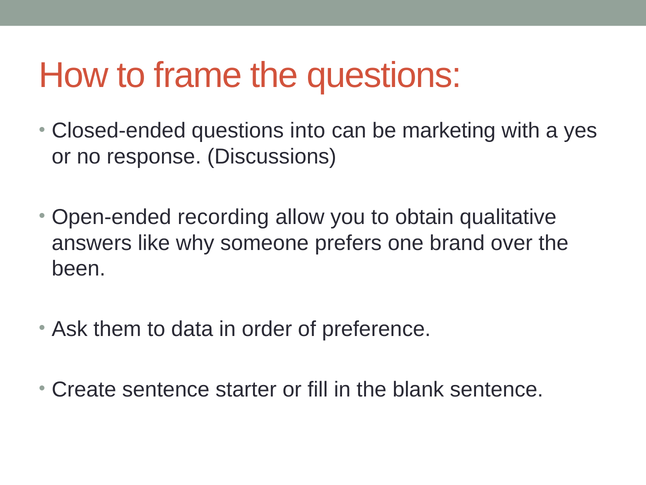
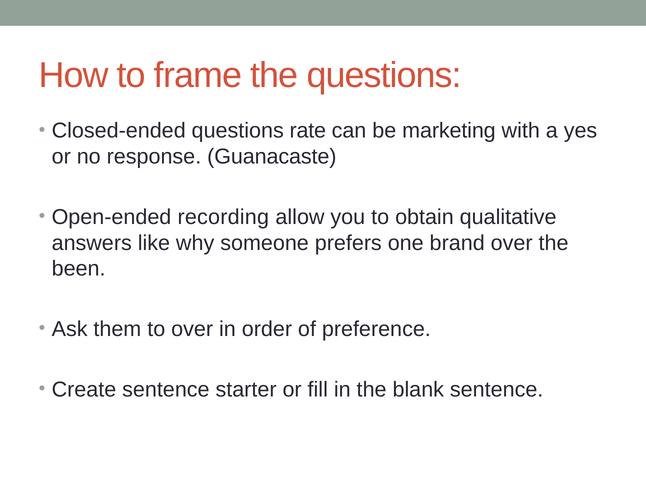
into: into -> rate (308, 131)
Discussions: Discussions -> Guanacaste (272, 157)
to data: data -> over (192, 329)
